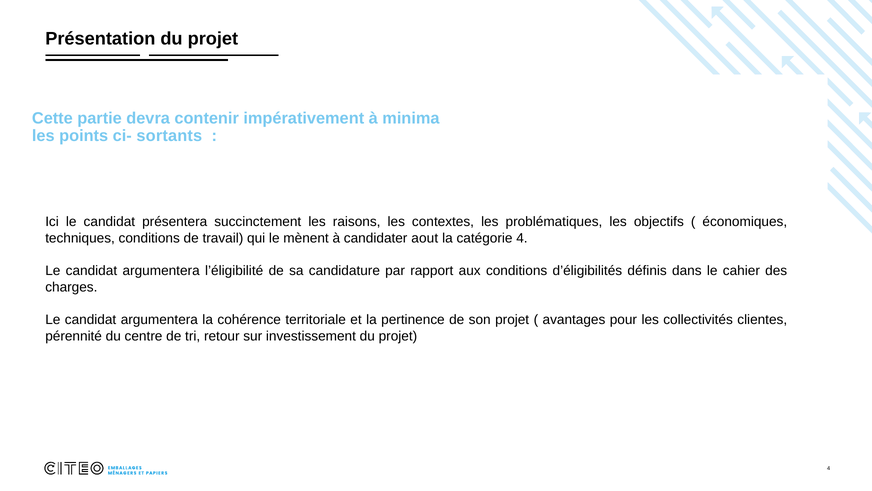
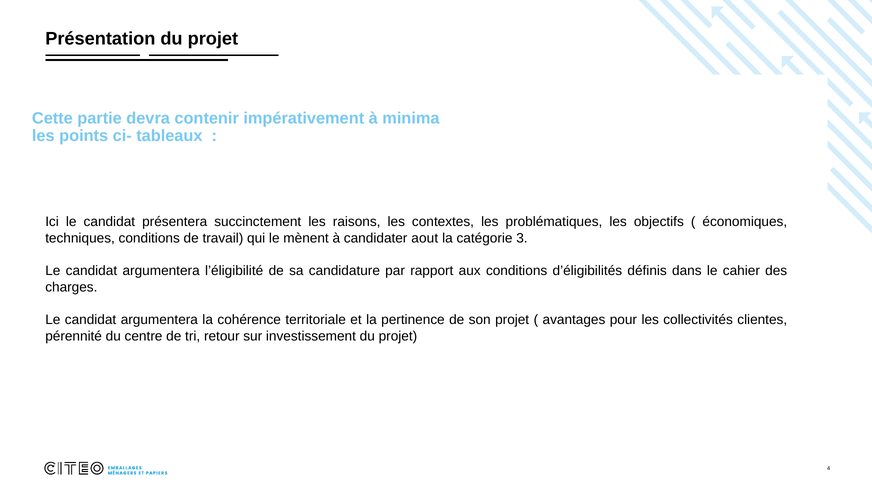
sortants: sortants -> tableaux (169, 136)
catégorie 4: 4 -> 3 (522, 238)
